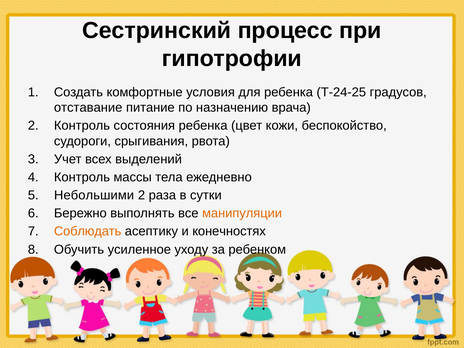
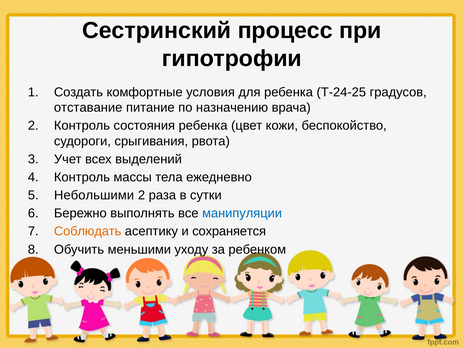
манипуляции colour: orange -> blue (242, 213)
конечностях: конечностях -> сохраняется (229, 231)
усиленное: усиленное -> меньшими (139, 249)
